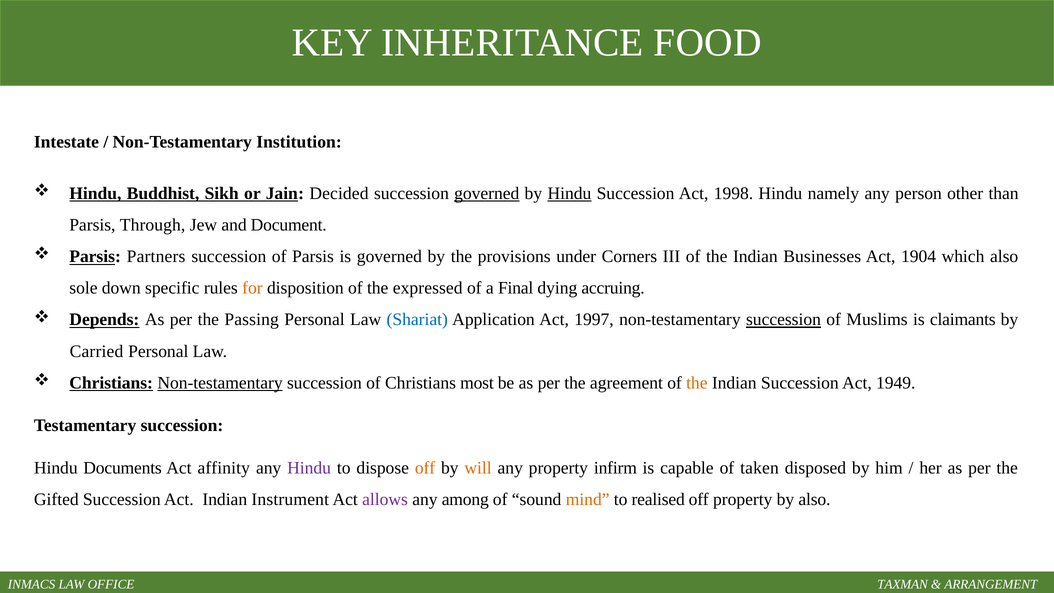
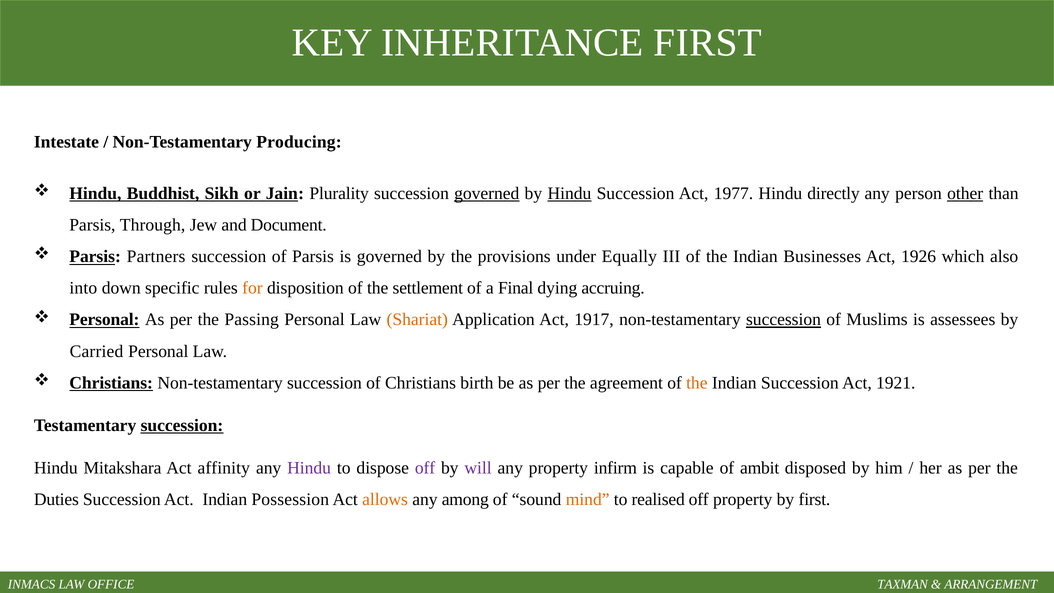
INHERITANCE FOOD: FOOD -> FIRST (708, 43)
Institution: Institution -> Producing (299, 142)
Decided: Decided -> Plurality (339, 193)
1998: 1998 -> 1977 (734, 193)
namely: namely -> directly (834, 193)
other underline: none -> present (965, 193)
Corners: Corners -> Equally (629, 256)
1904: 1904 -> 1926 (919, 256)
sole: sole -> into (83, 288)
expressed: expressed -> settlement (428, 288)
Depends: Depends -> Personal (104, 320)
Shariat colour: blue -> orange (417, 320)
1997: 1997 -> 1917 (594, 320)
claimants: claimants -> assessees (963, 320)
Non-testamentary underline: present -> none (220, 383)
most: most -> birth (477, 383)
1949: 1949 -> 1921 (896, 383)
succession underline: none -> present (182, 425)
Documents: Documents -> Mitakshara (123, 468)
off colour: orange -> purple (425, 468)
will colour: orange -> purple (478, 468)
taken: taken -> ambit (760, 468)
Gifted: Gifted -> Duties (56, 500)
Instrument: Instrument -> Possession (290, 500)
allows colour: purple -> orange (385, 500)
by also: also -> first (814, 500)
